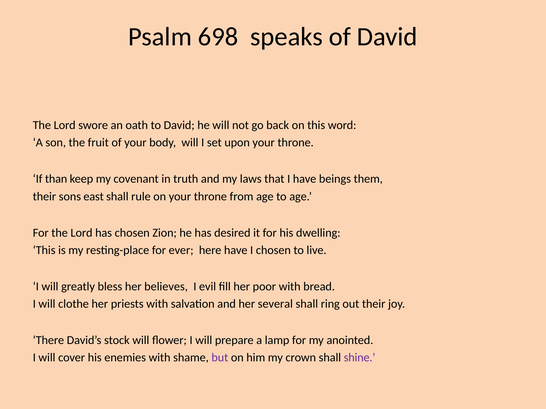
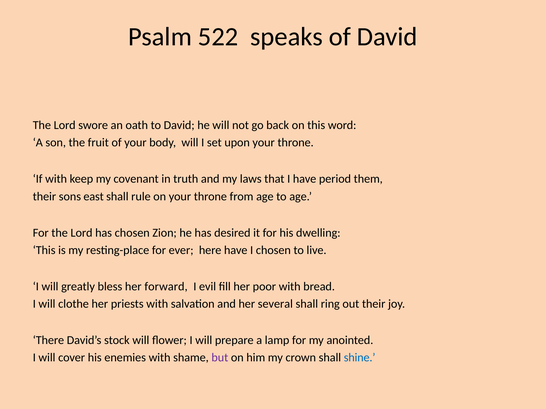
698: 698 -> 522 (218, 37)
If than: than -> with (56, 179)
beings: beings -> period (335, 179)
believes: believes -> forward (166, 287)
shine colour: purple -> blue (360, 358)
